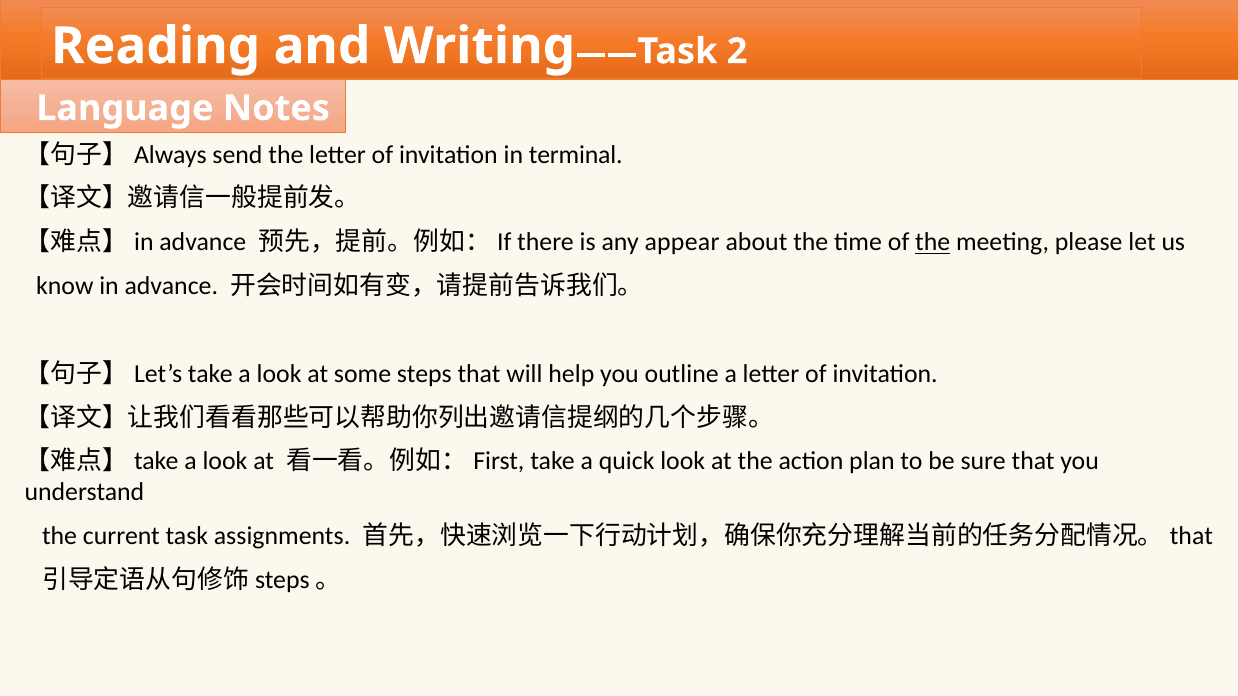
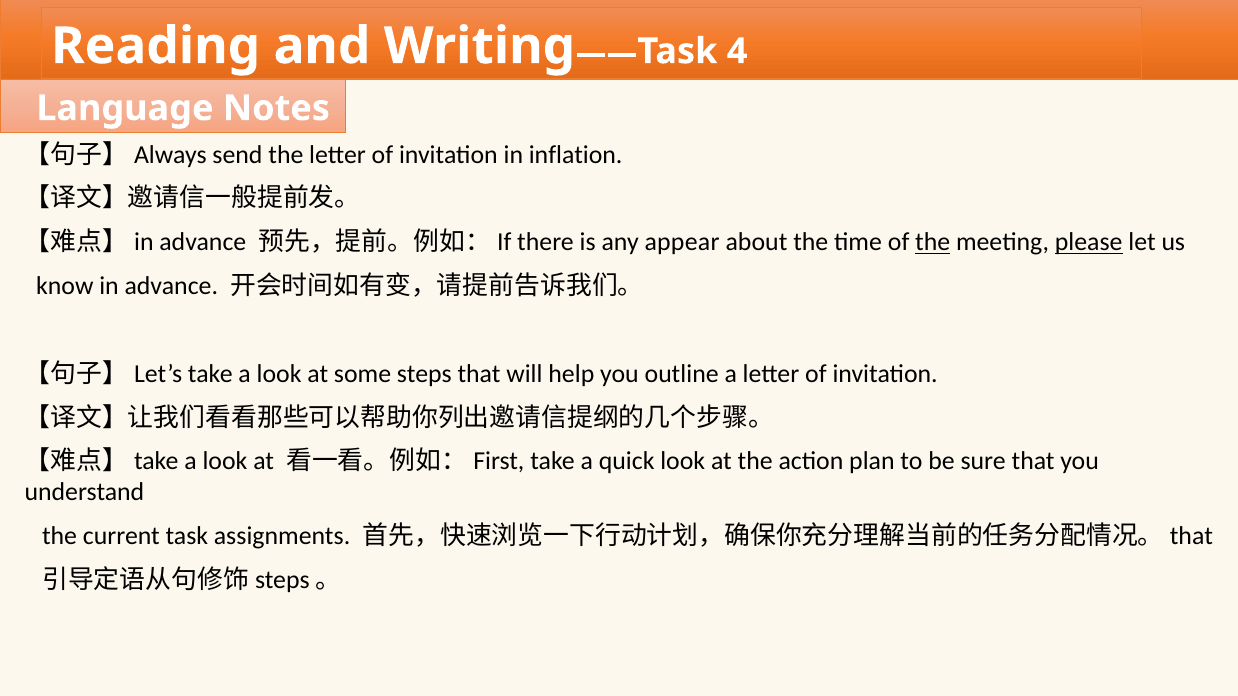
2: 2 -> 4 (737, 51)
terminal: terminal -> inflation (576, 155)
please underline: none -> present (1089, 242)
